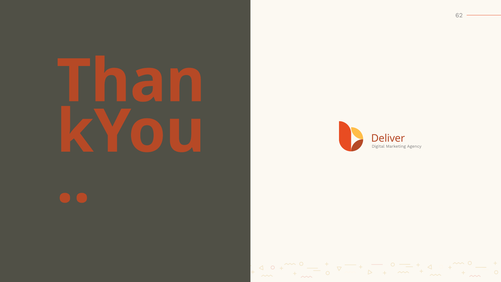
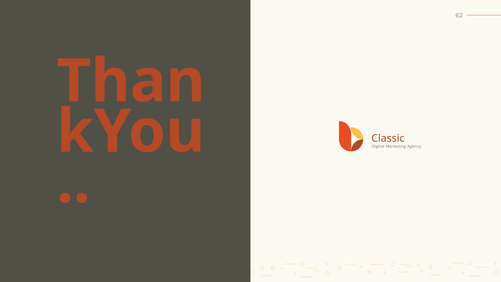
Deliver: Deliver -> Classic (388, 138)
